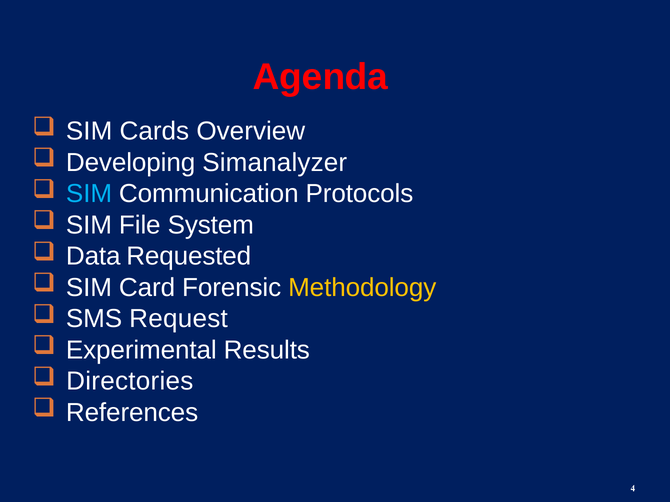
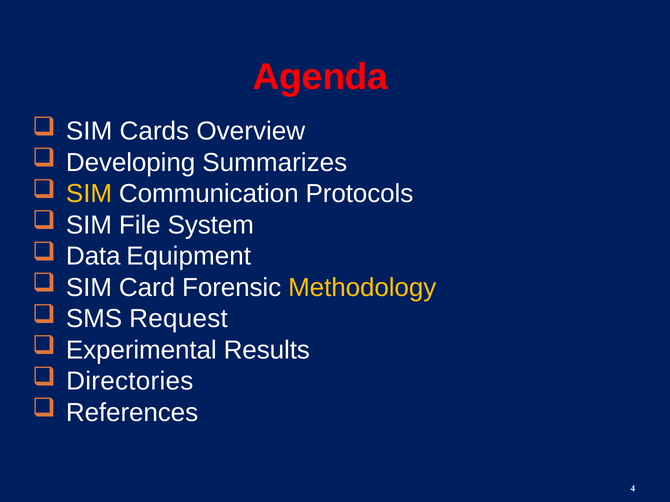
Simanalyzer: Simanalyzer -> Summarizes (275, 163)
SIM colour: light blue -> yellow (89, 194)
Requested: Requested -> Equipment (189, 256)
